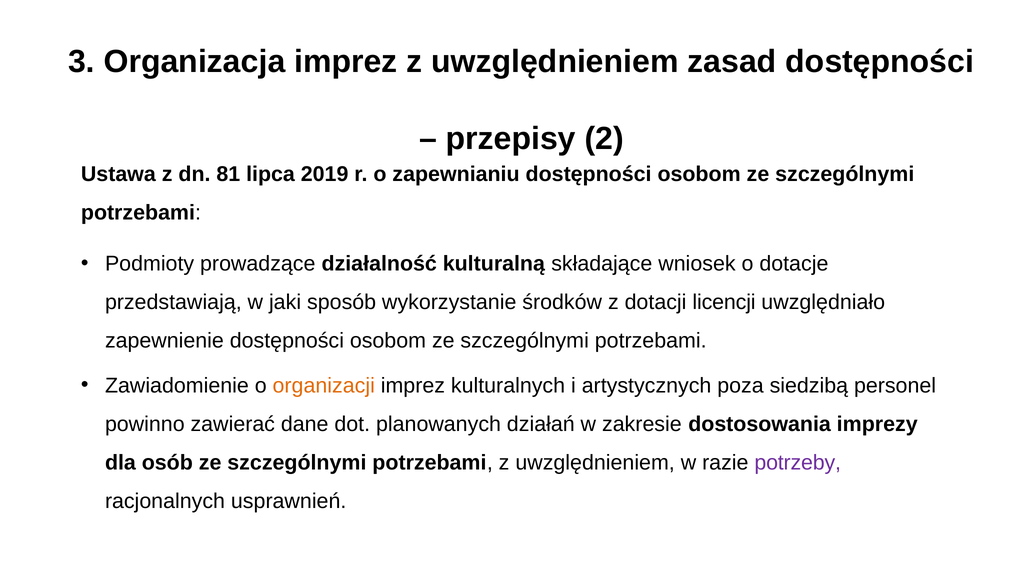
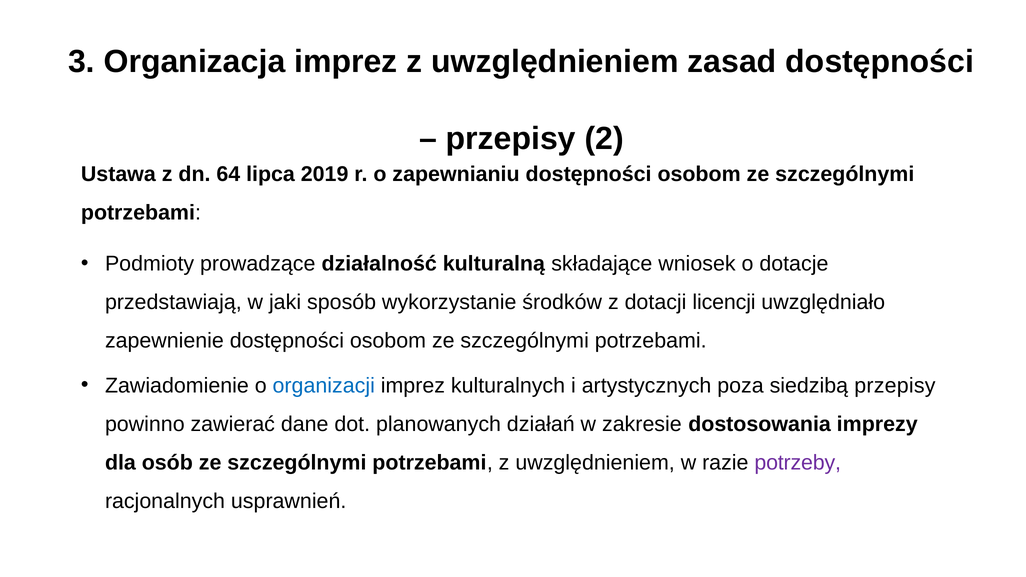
81: 81 -> 64 (228, 174)
organizacji colour: orange -> blue (324, 386)
siedzibą personel: personel -> przepisy (895, 386)
